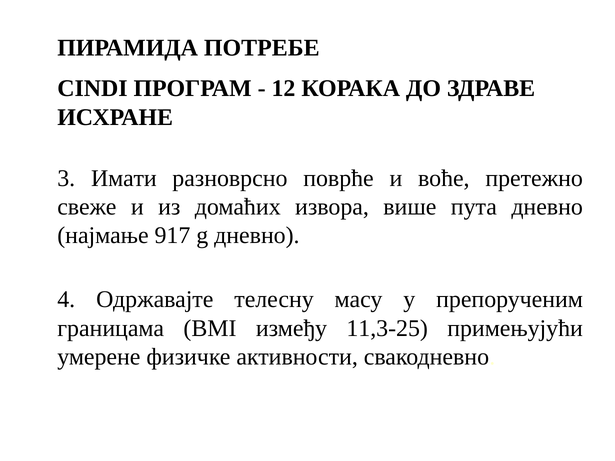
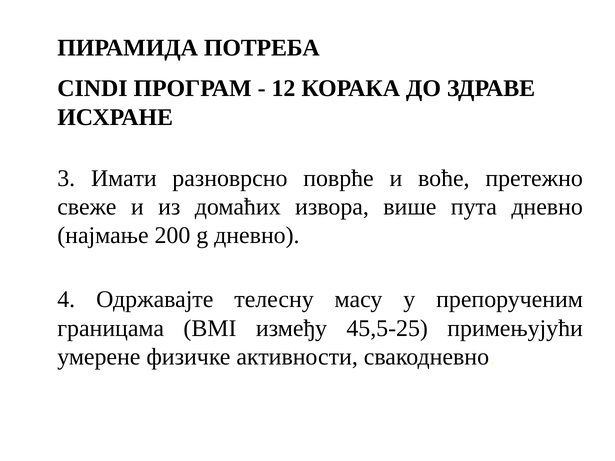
ПОТРЕБЕ: ПОТРЕБЕ -> ПОТРЕБА (262, 48)
917: 917 -> 200 (172, 236)
11,3-25: 11,3-25 -> 45,5-25 (387, 328)
